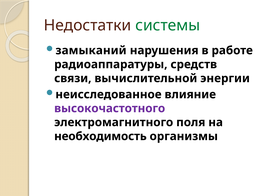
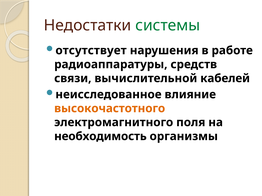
замыканий: замыканий -> отсутствует (91, 51)
энергии: энергии -> кабелей (225, 79)
высокочастотного colour: purple -> orange (110, 109)
